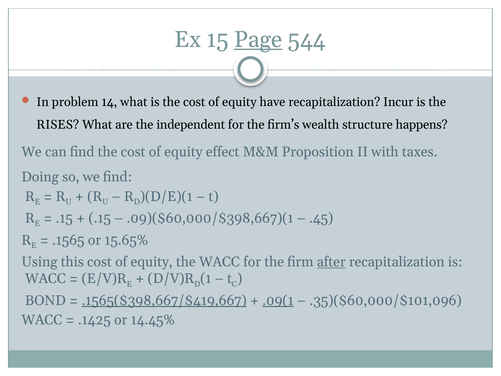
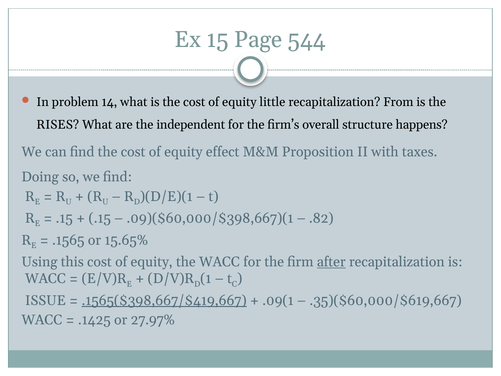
Page underline: present -> none (258, 39)
have: have -> little (272, 102)
Incur: Incur -> From (398, 102)
wealth: wealth -> overall (321, 125)
.45: .45 -> .82 (321, 218)
BOND: BOND -> ISSUE (45, 300)
.09(1 underline: present -> none (278, 300)
.35)($60,000/$101,096: .35)($60,000/$101,096 -> .35)($60,000/$619,667 (386, 300)
14.45%: 14.45% -> 27.97% (153, 320)
